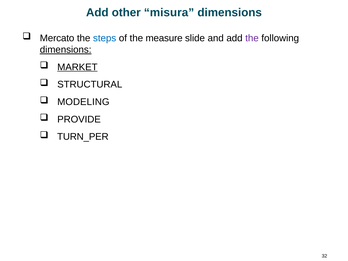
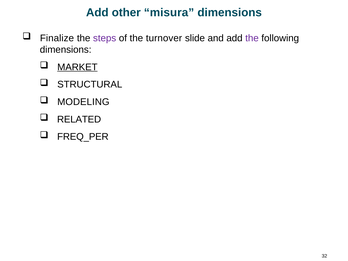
Mercato: Mercato -> Finalize (57, 38)
steps colour: blue -> purple (105, 38)
measure: measure -> turnover (164, 38)
dimensions underline: present -> none (66, 50)
PROVIDE: PROVIDE -> RELATED (79, 119)
TURN_PER: TURN_PER -> FREQ_PER (83, 137)
